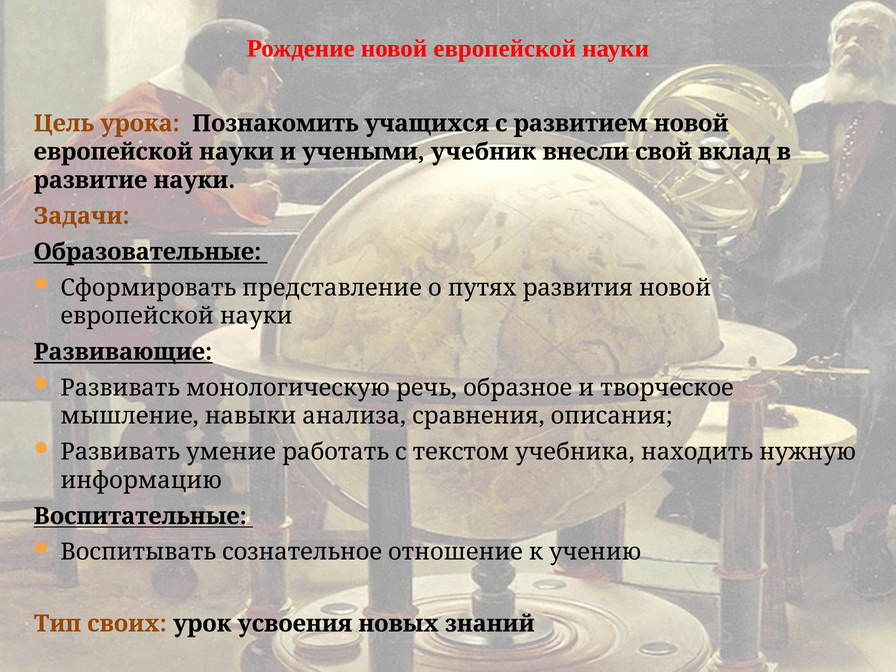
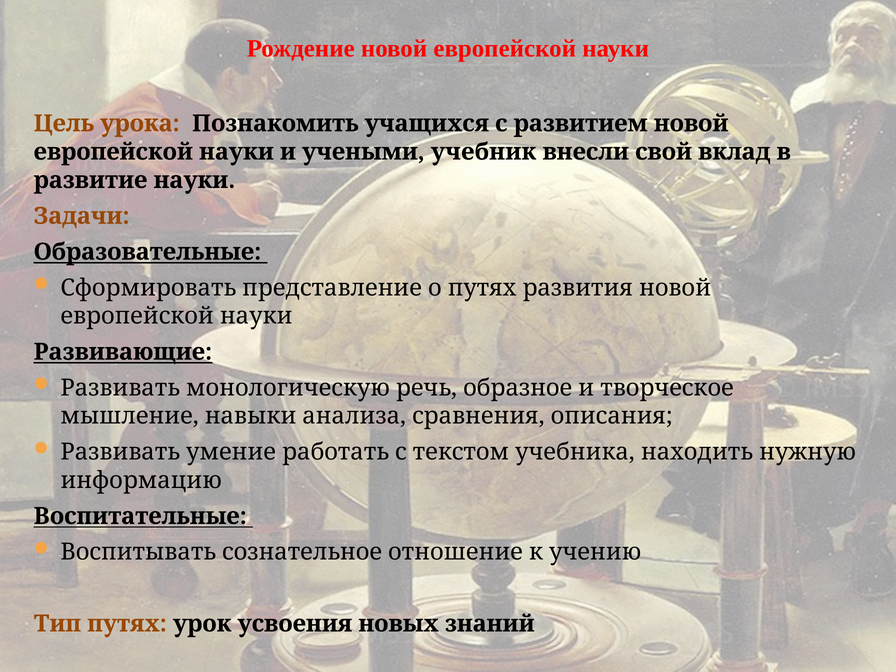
Тип своих: своих -> путях (127, 624)
